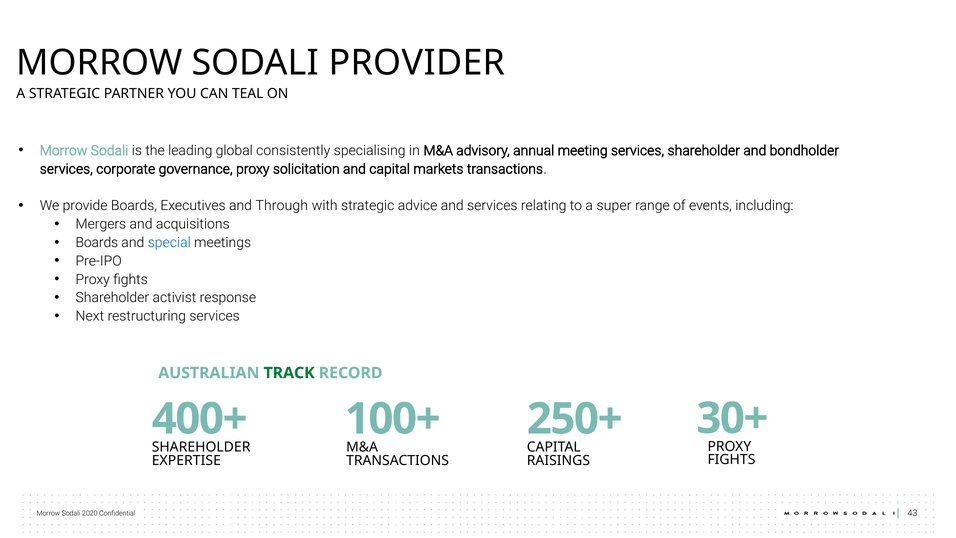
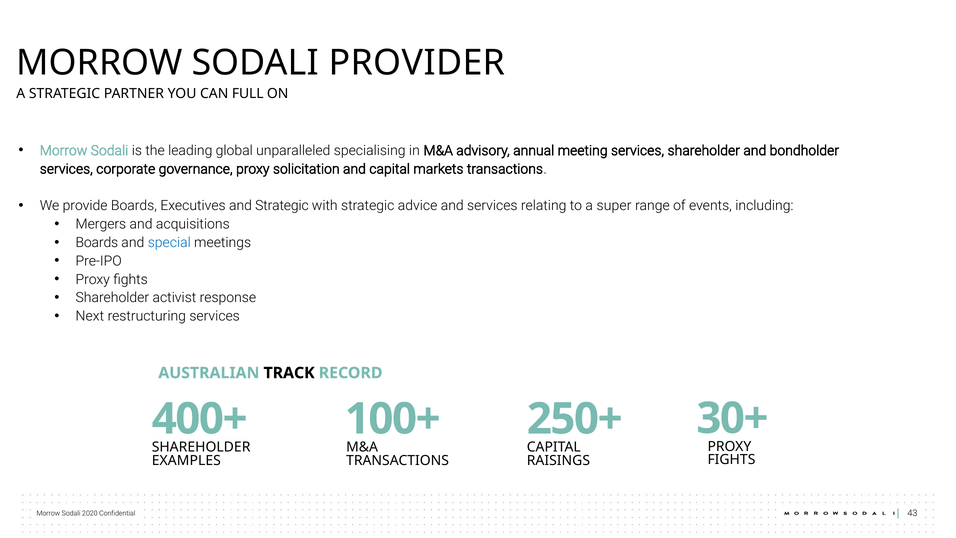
TEAL: TEAL -> FULL (248, 94)
consistently: consistently -> unparalleled (293, 151)
and Through: Through -> Strategic (282, 206)
TRACK colour: green -> black (289, 373)
EXPERTISE: EXPERTISE -> EXAMPLES (186, 460)
